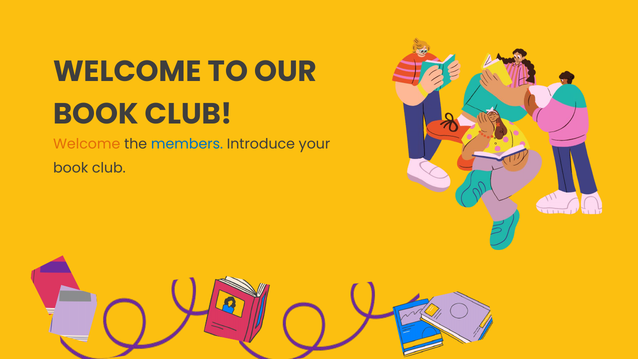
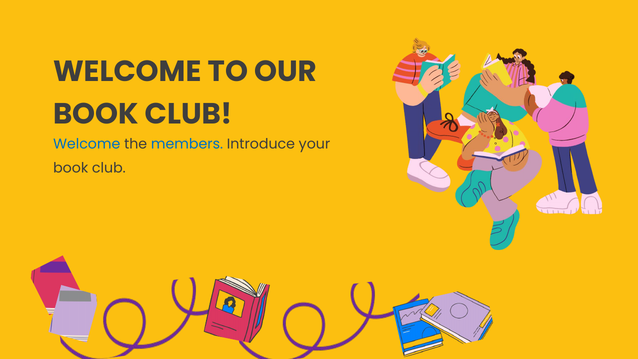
Welcome colour: orange -> blue (87, 144)
